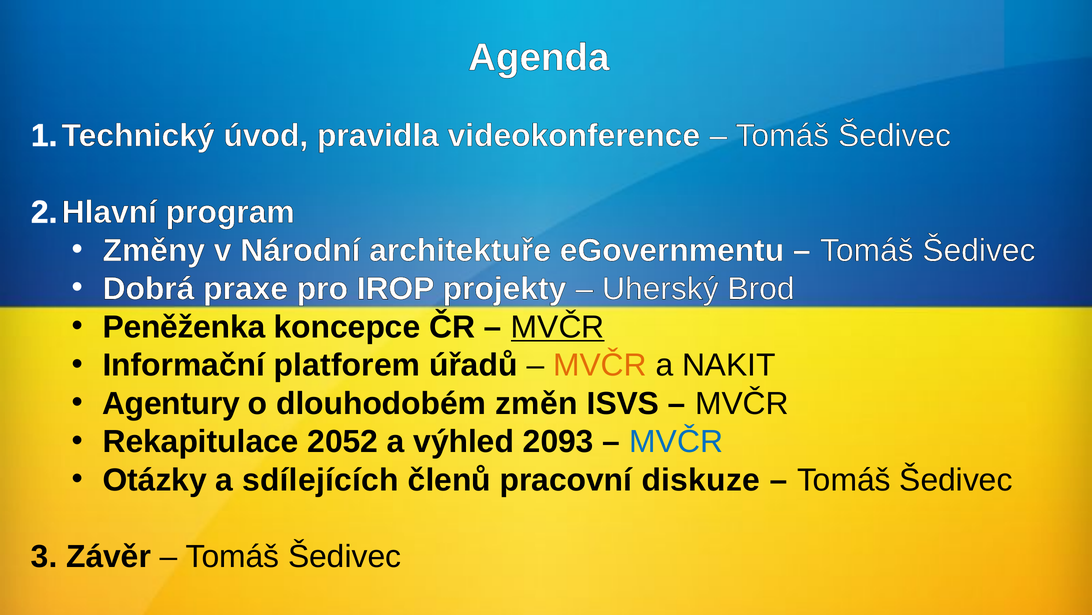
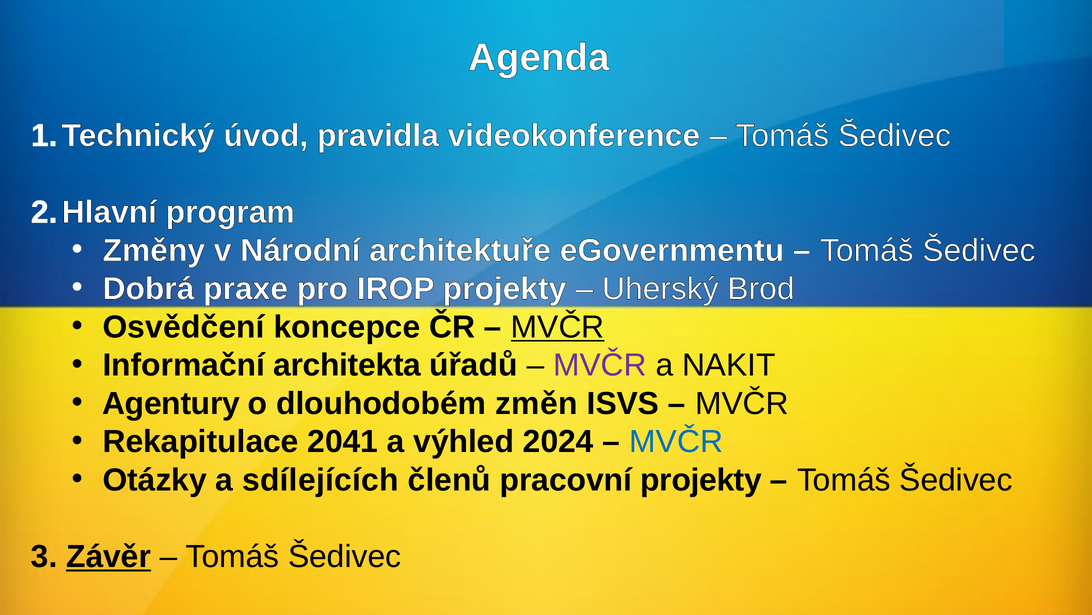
Peněženka: Peněženka -> Osvědčení (184, 327)
platforem: platforem -> architekta (347, 365)
MVČR colour: orange -> purple (600, 365)
2052: 2052 -> 2041 (343, 441)
2093: 2093 -> 2024 (558, 441)
pracovní diskuze: diskuze -> projekty (701, 480)
Závěr underline: none -> present (109, 556)
